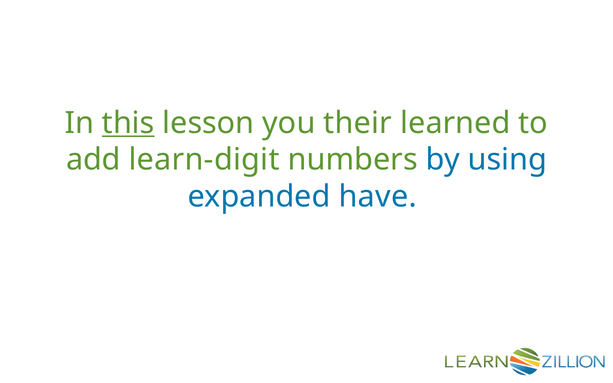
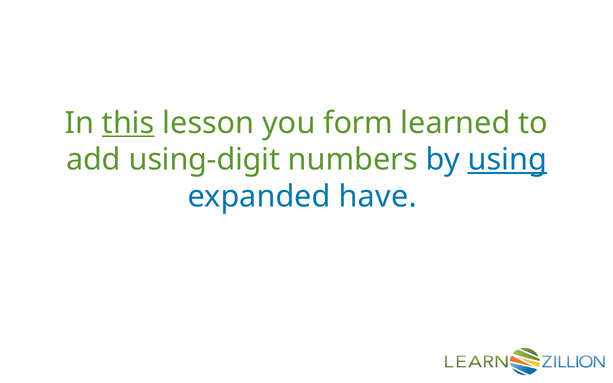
their: their -> form (358, 123)
learn-digit: learn-digit -> using-digit (204, 160)
using underline: none -> present (507, 160)
